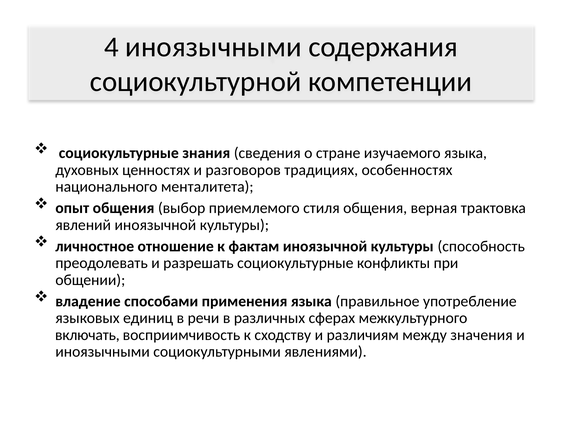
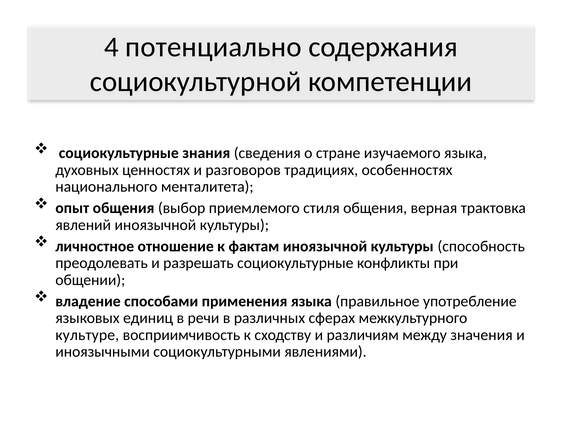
4 иноязычными: иноязычными -> потенциально (213, 47)
включать: включать -> культуре (87, 335)
